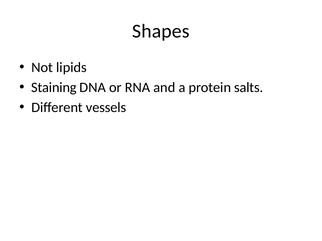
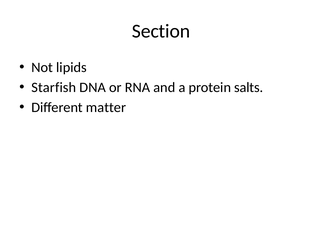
Shapes: Shapes -> Section (161, 31)
Staining: Staining -> Starfish (54, 88)
vessels: vessels -> matter (106, 108)
